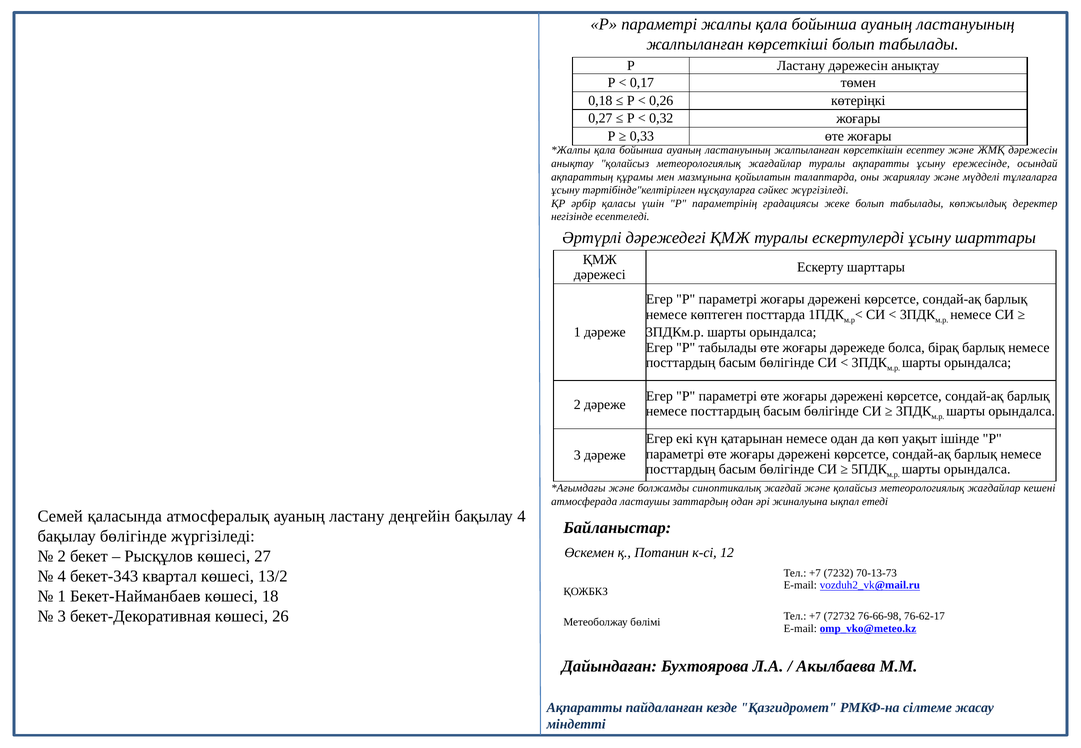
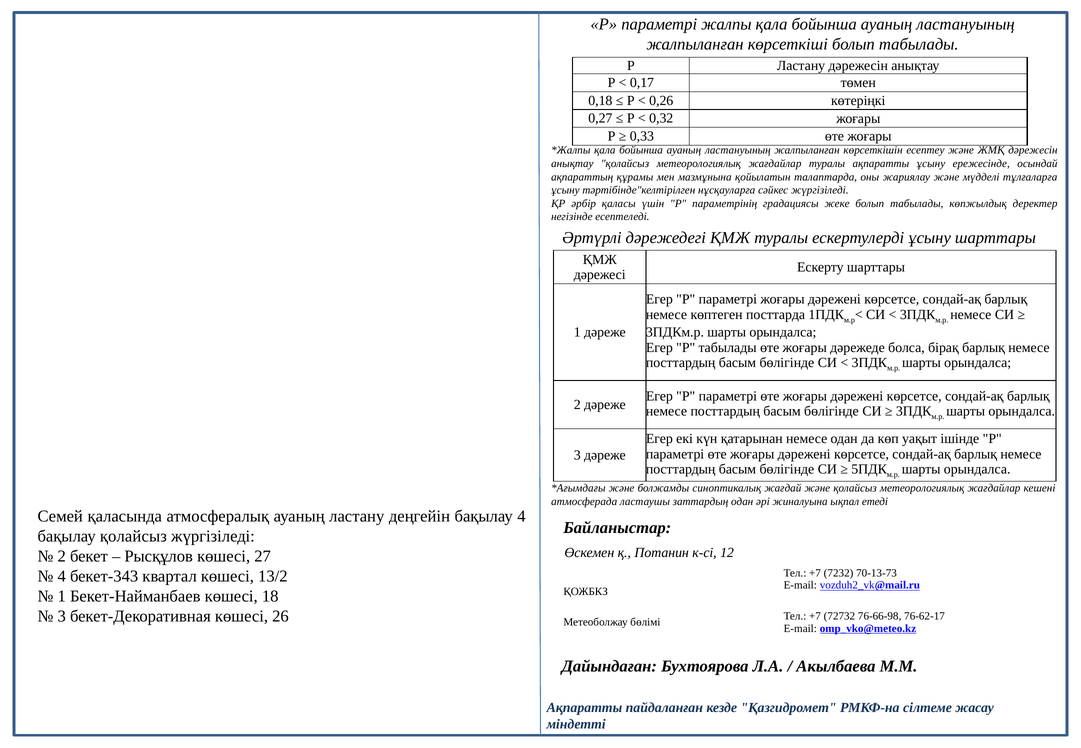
бақылау бөлігінде: бөлігінде -> қолайсыз (133, 537)
